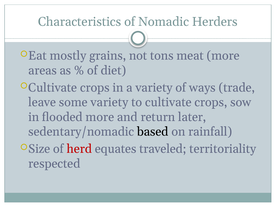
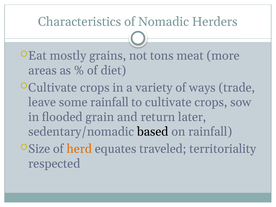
some variety: variety -> rainfall (110, 102)
flooded more: more -> grain (100, 117)
herd colour: red -> orange (79, 149)
